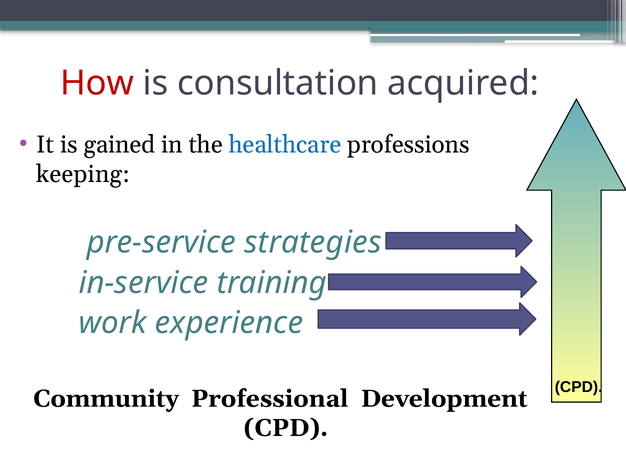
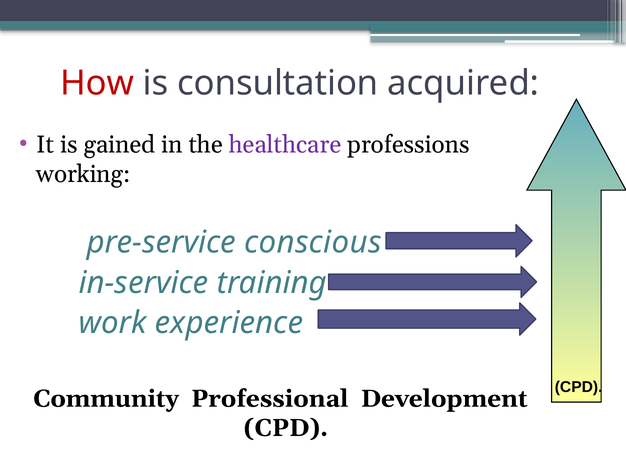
healthcare colour: blue -> purple (285, 145)
keeping: keeping -> working (83, 174)
strategies: strategies -> conscious (313, 242)
